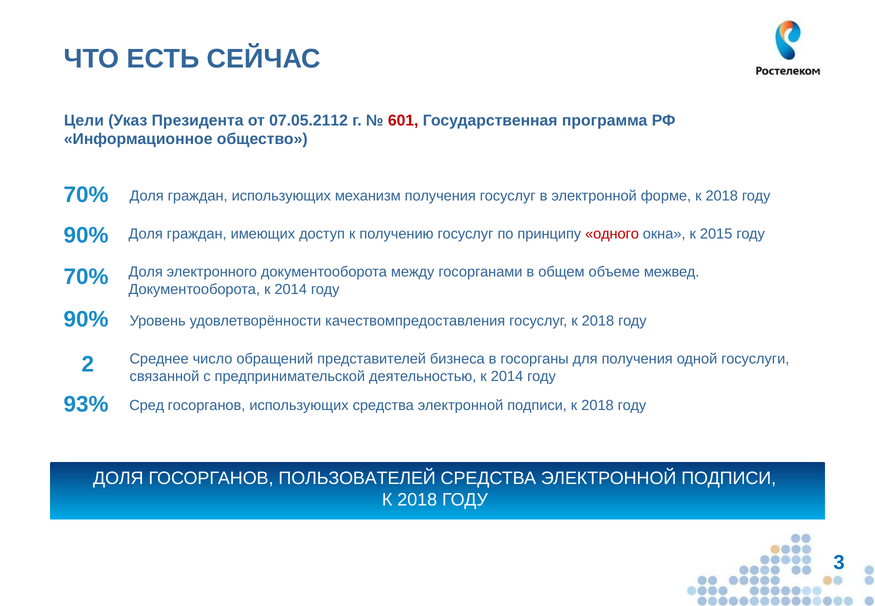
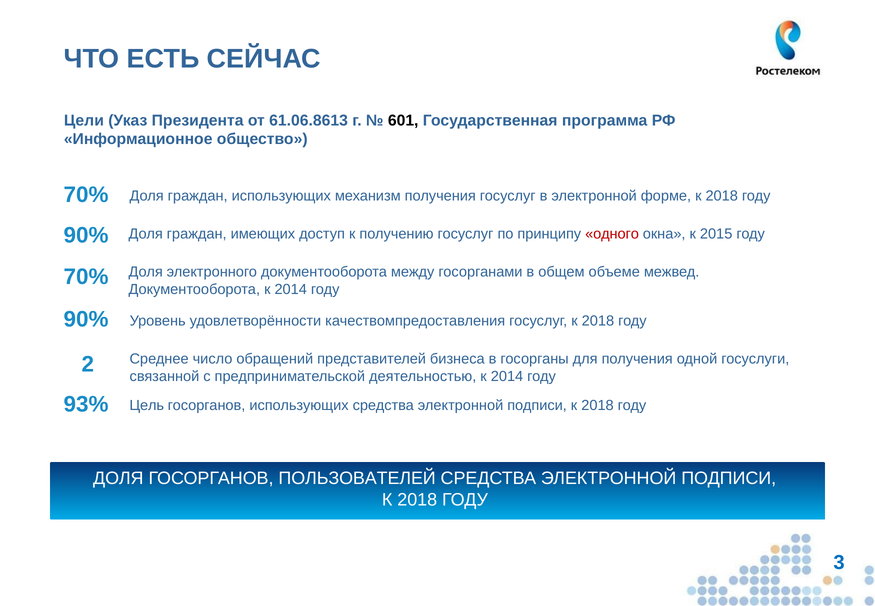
07.05.2112: 07.05.2112 -> 61.06.8613 (309, 120)
601 colour: red -> black (403, 120)
Сред: Сред -> Цель (147, 405)
